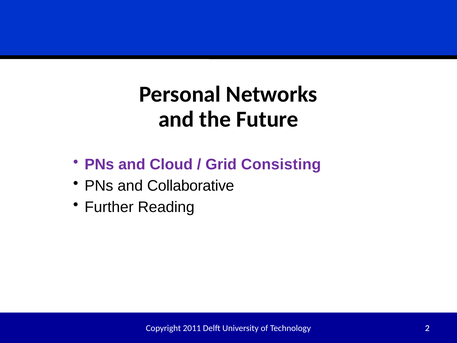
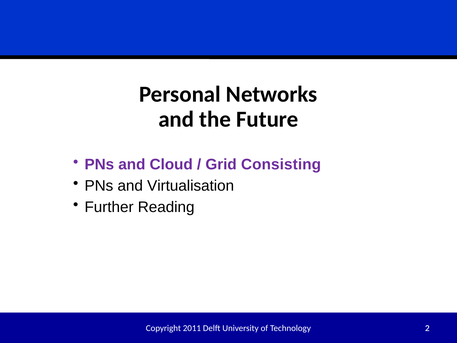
Collaborative: Collaborative -> Virtualisation (191, 186)
